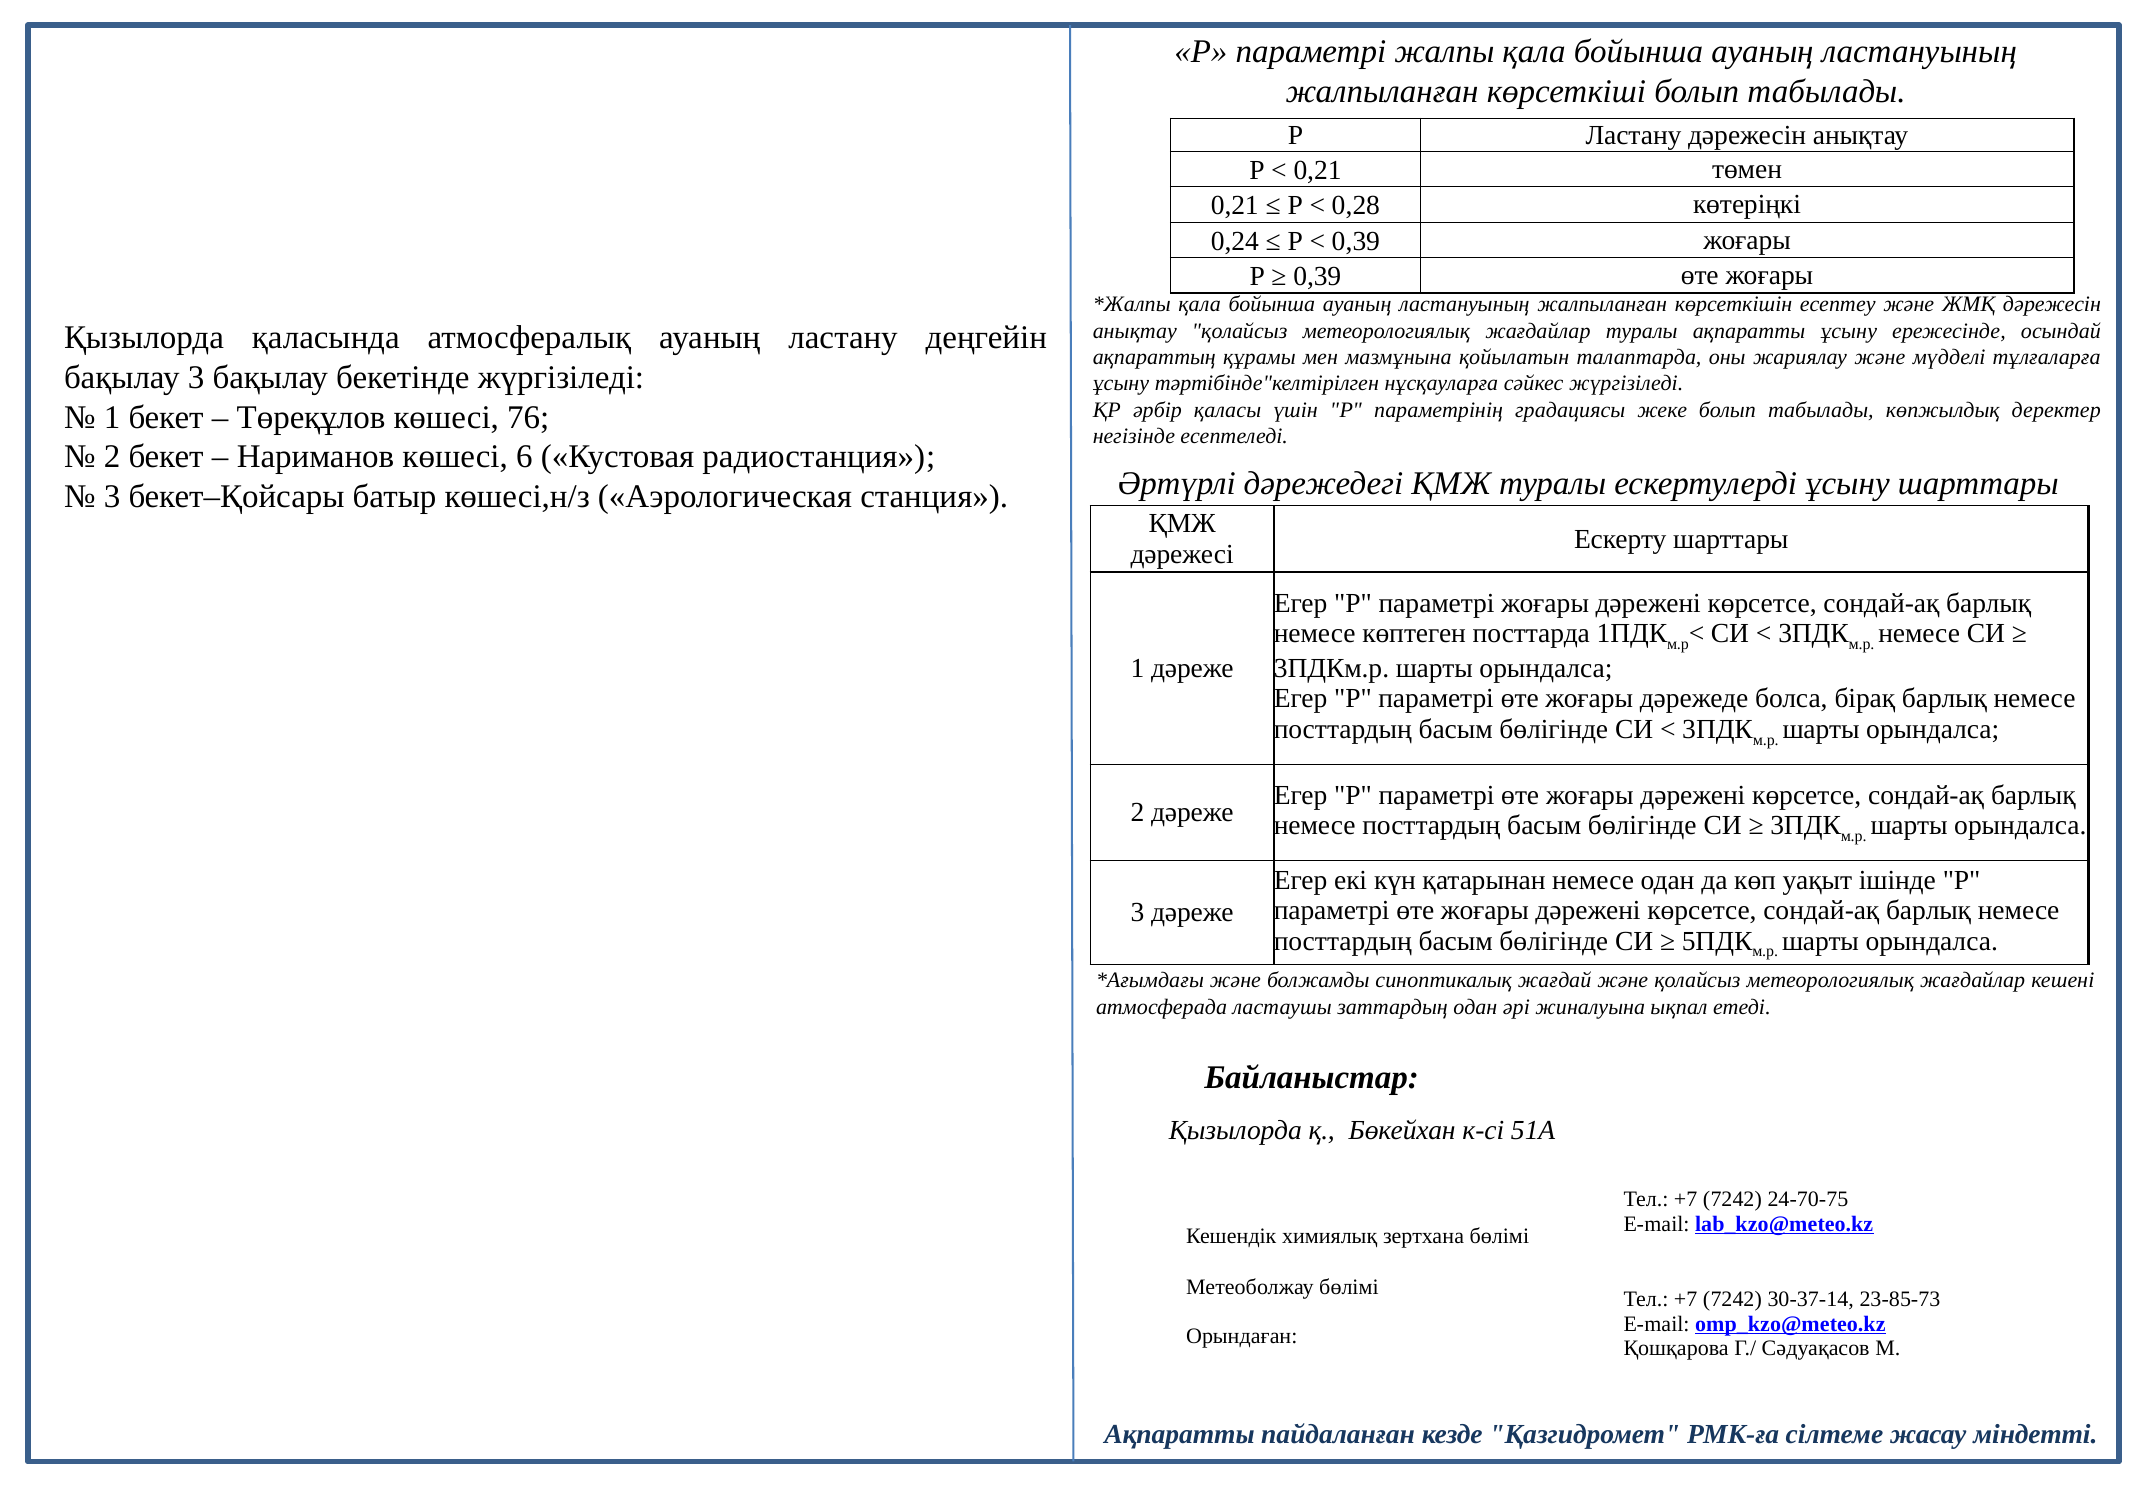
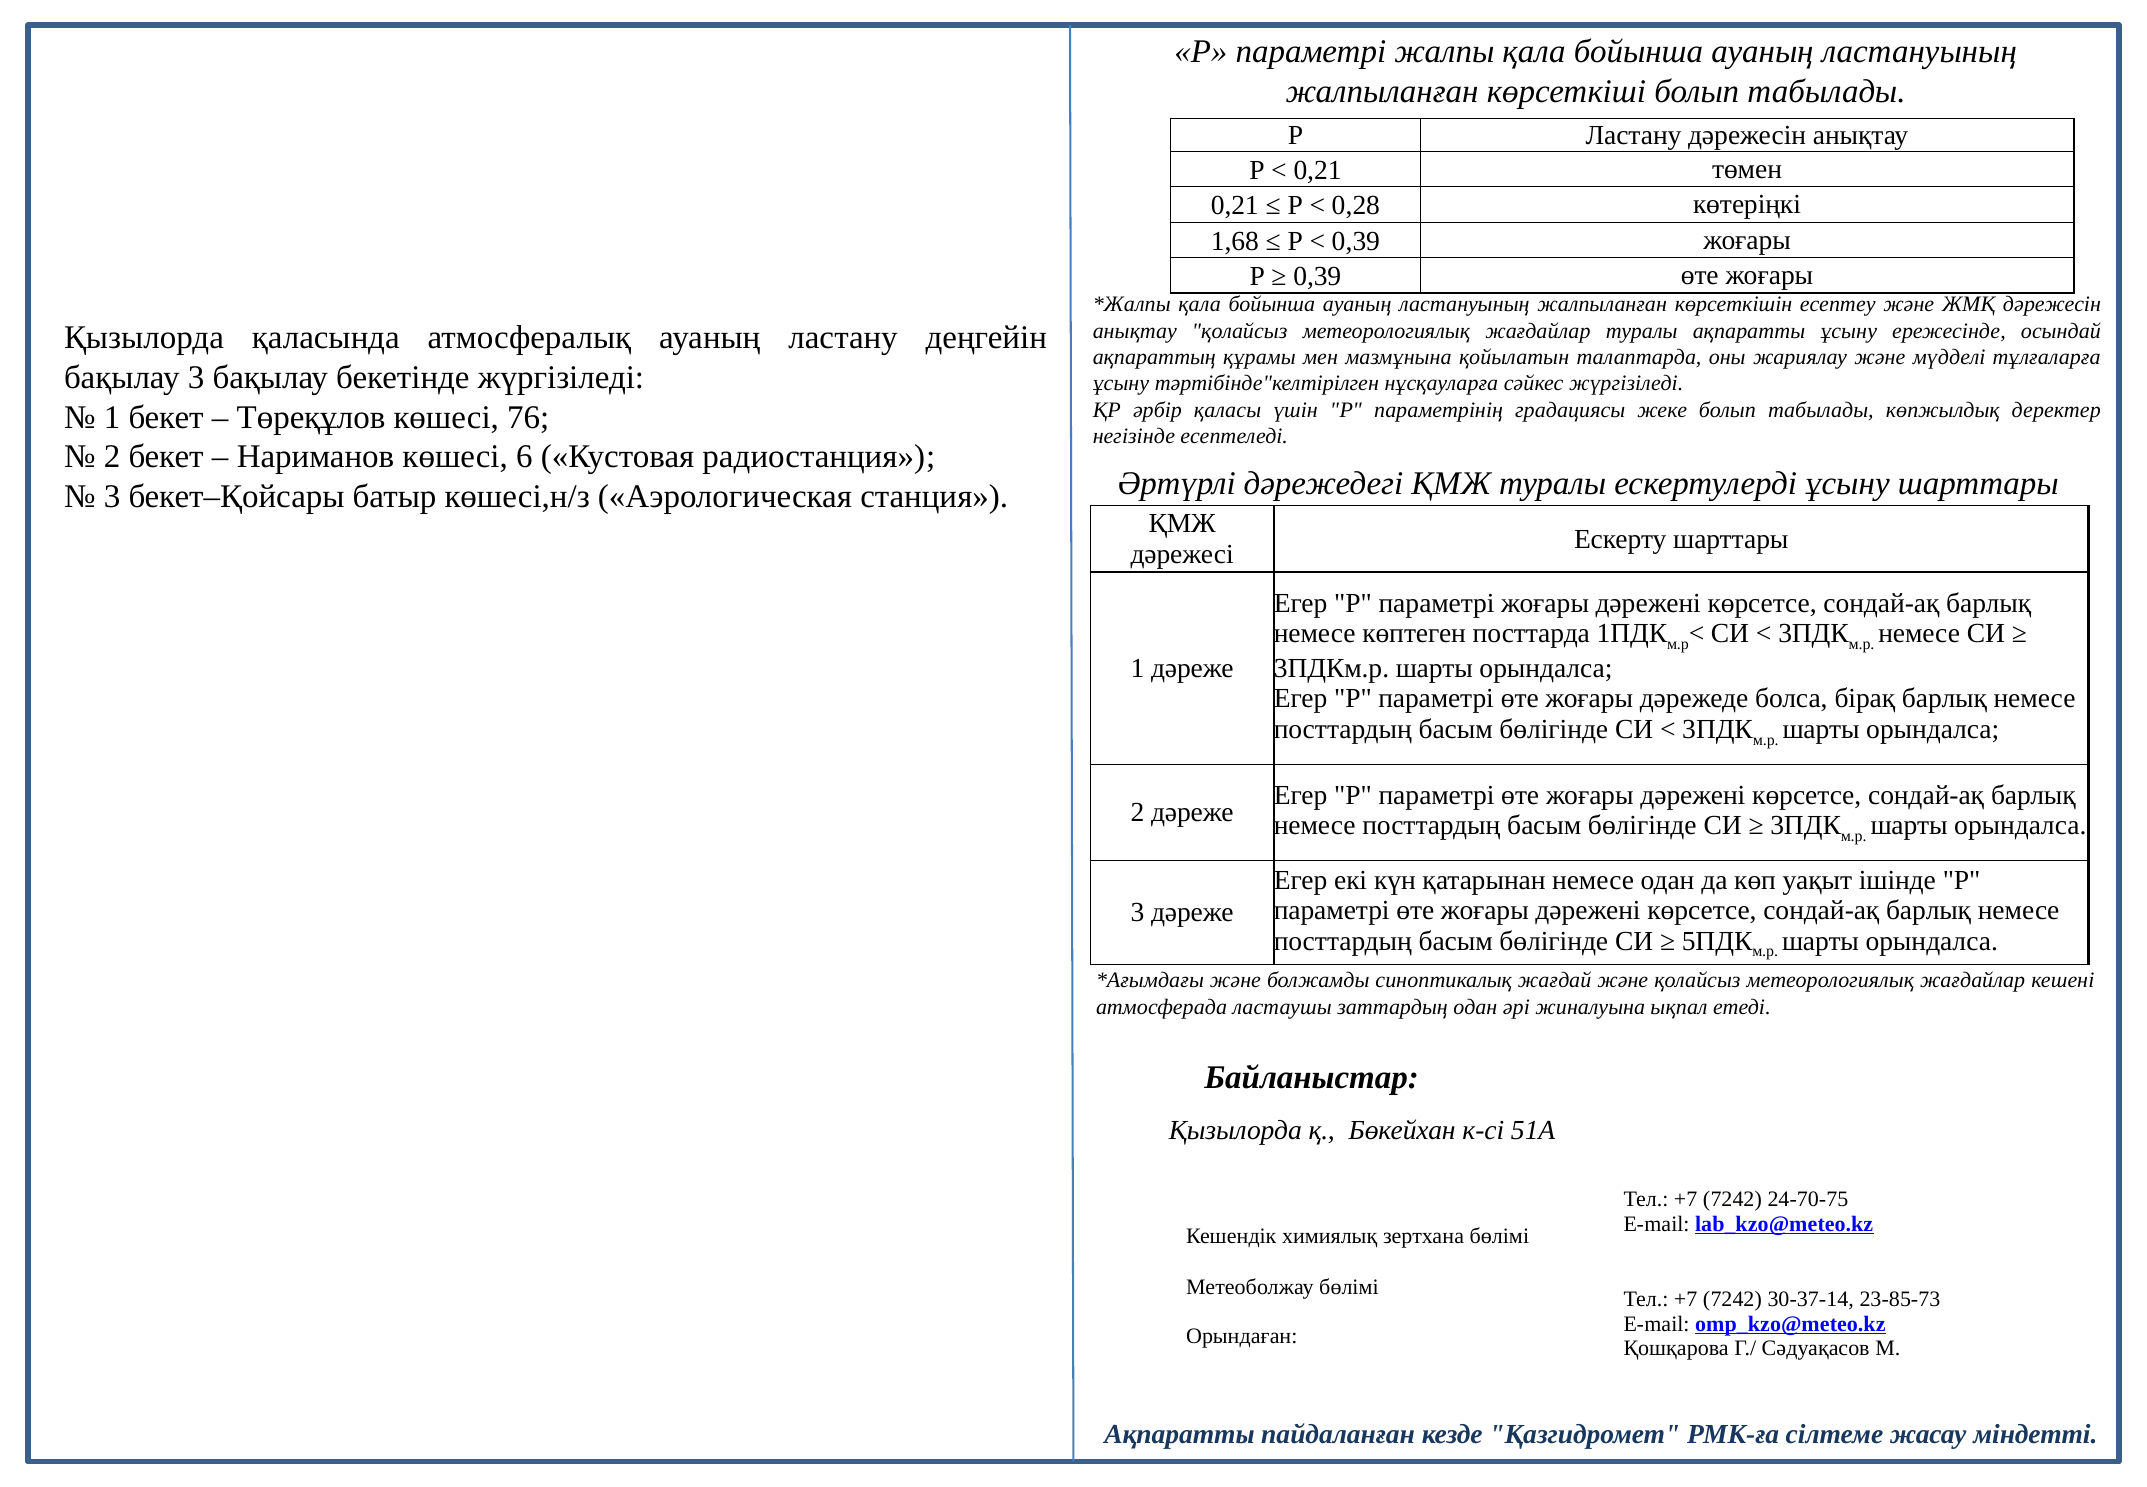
0,24: 0,24 -> 1,68 (1235, 241)
